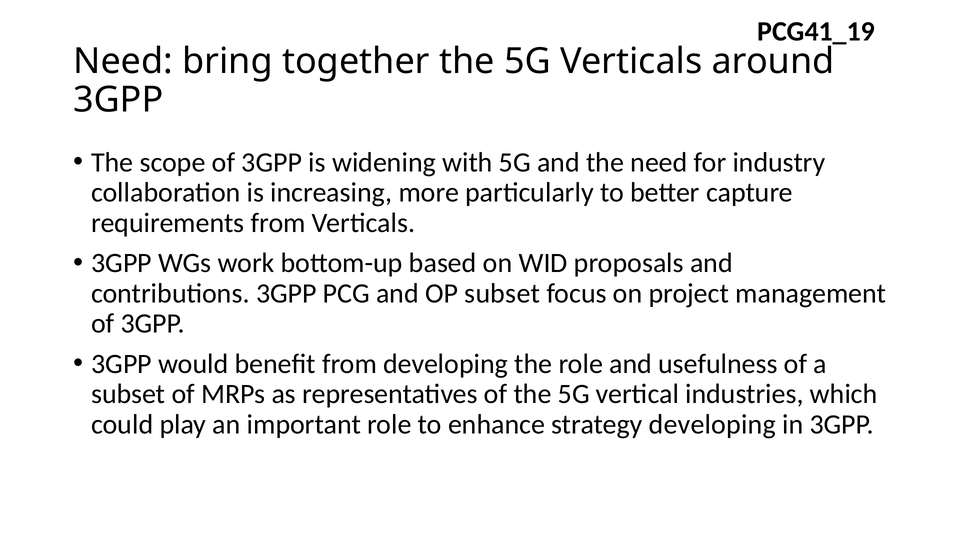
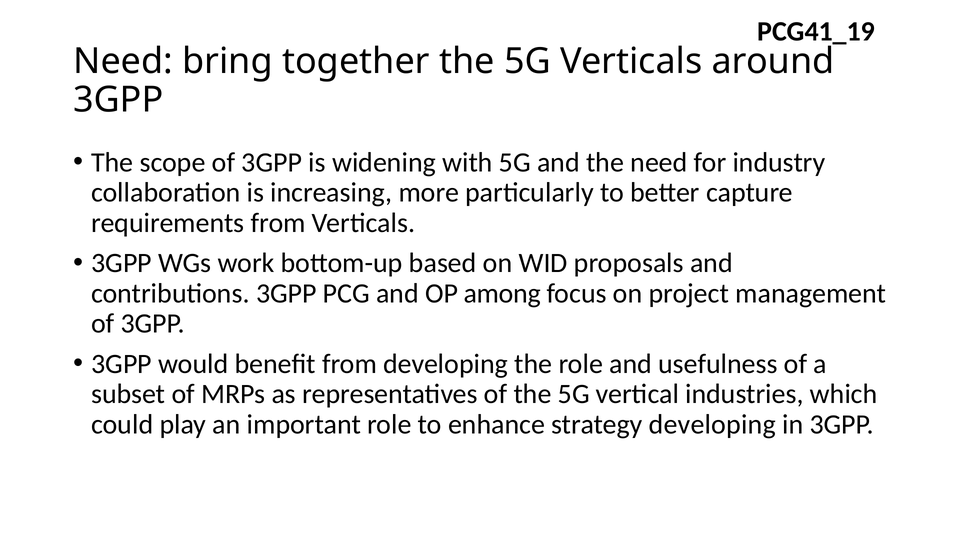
OP subset: subset -> among (502, 293)
